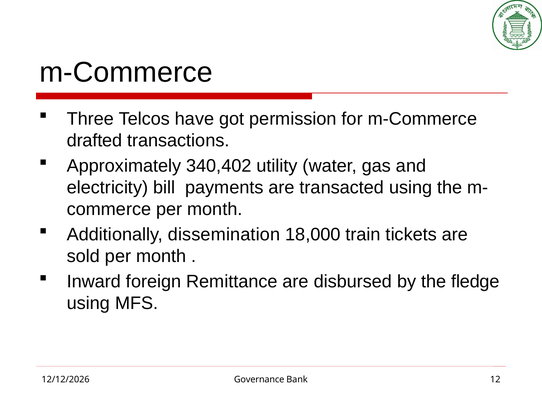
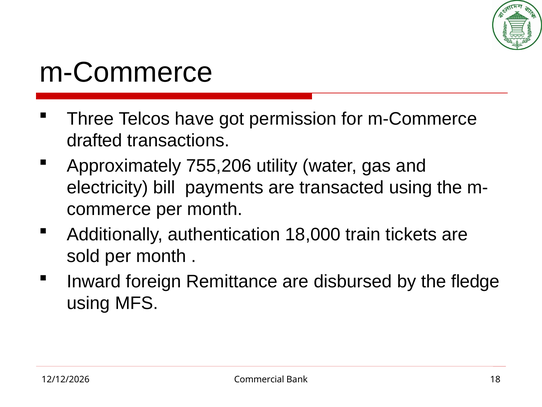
340,402: 340,402 -> 755,206 (219, 166)
dissemination: dissemination -> authentication (224, 234)
Governance: Governance -> Commercial (259, 379)
12: 12 -> 18 (495, 379)
